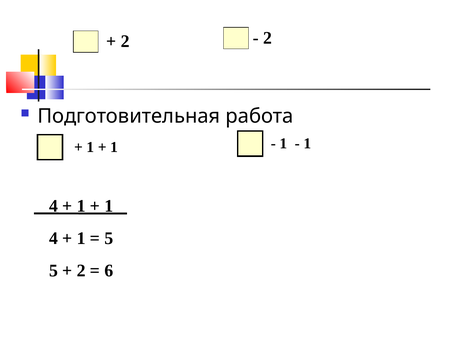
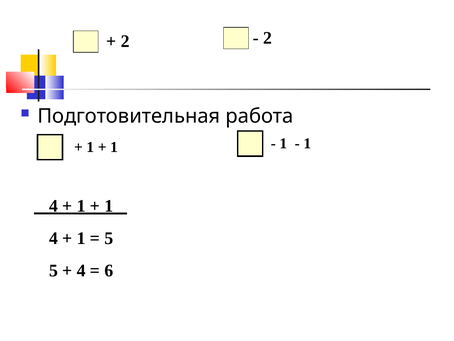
2: 2 -> 4 (81, 270)
